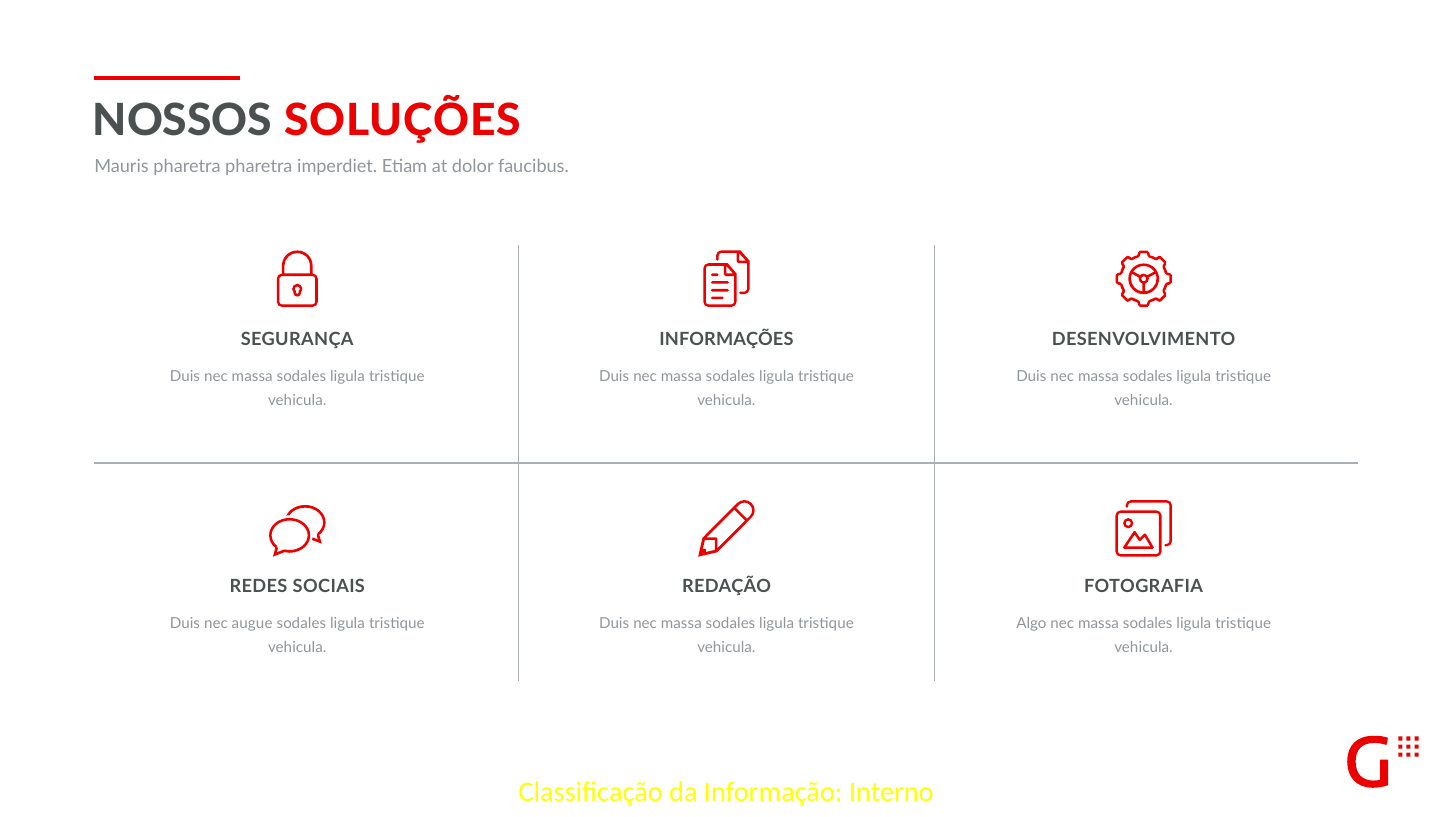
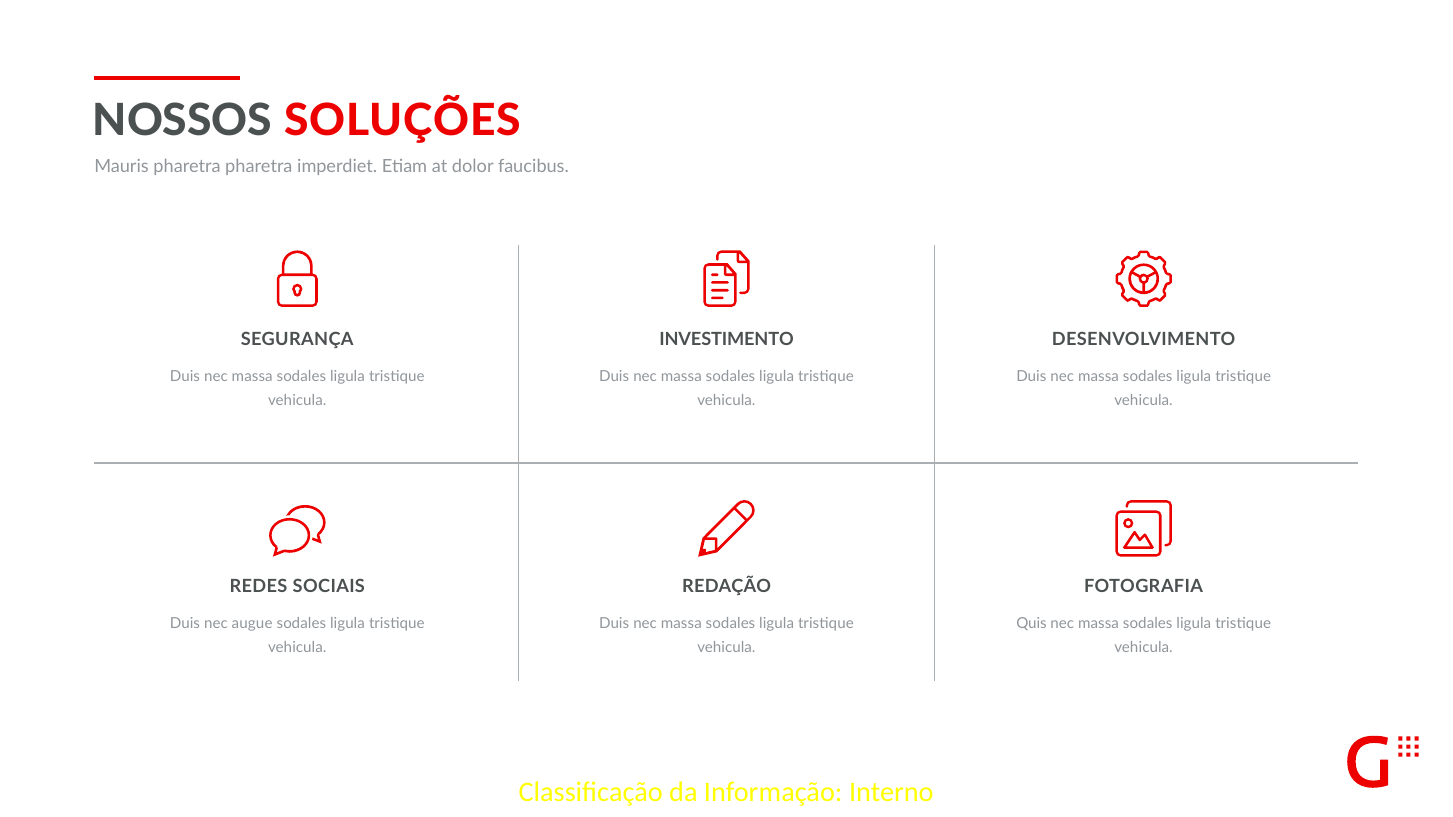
INFORMAÇÕES: INFORMAÇÕES -> INVESTIMENTO (727, 340)
Algo: Algo -> Quis (1031, 624)
